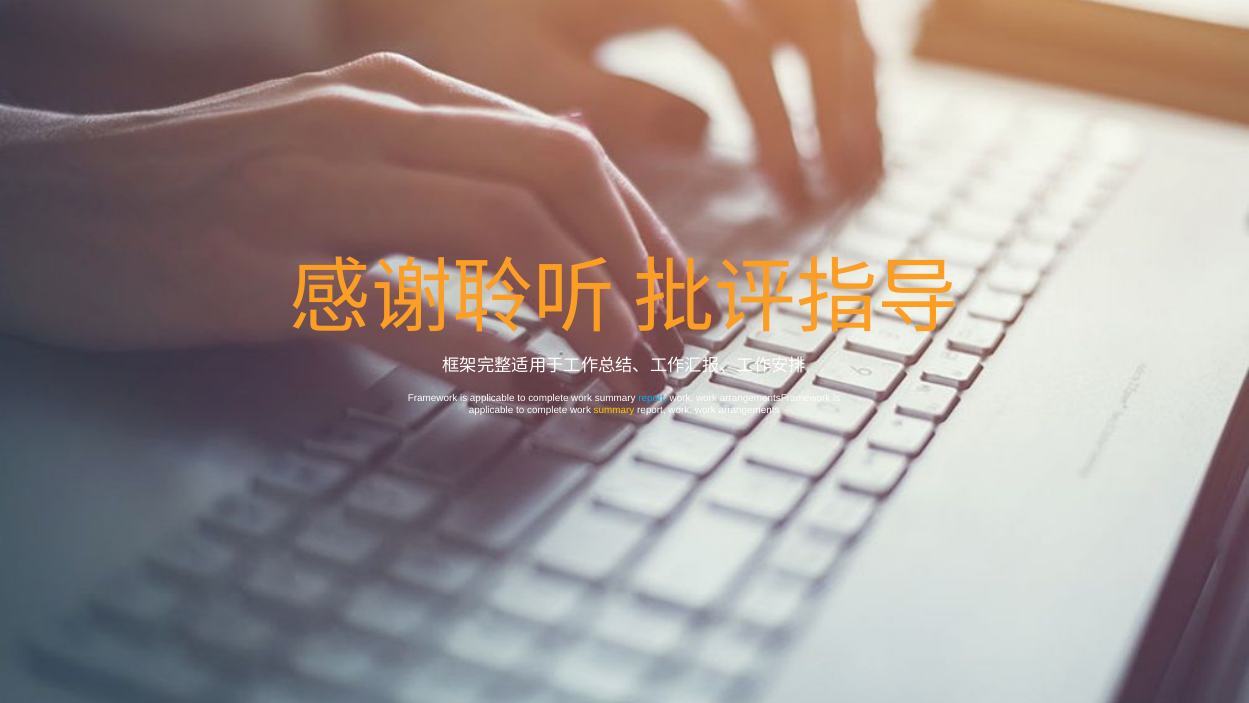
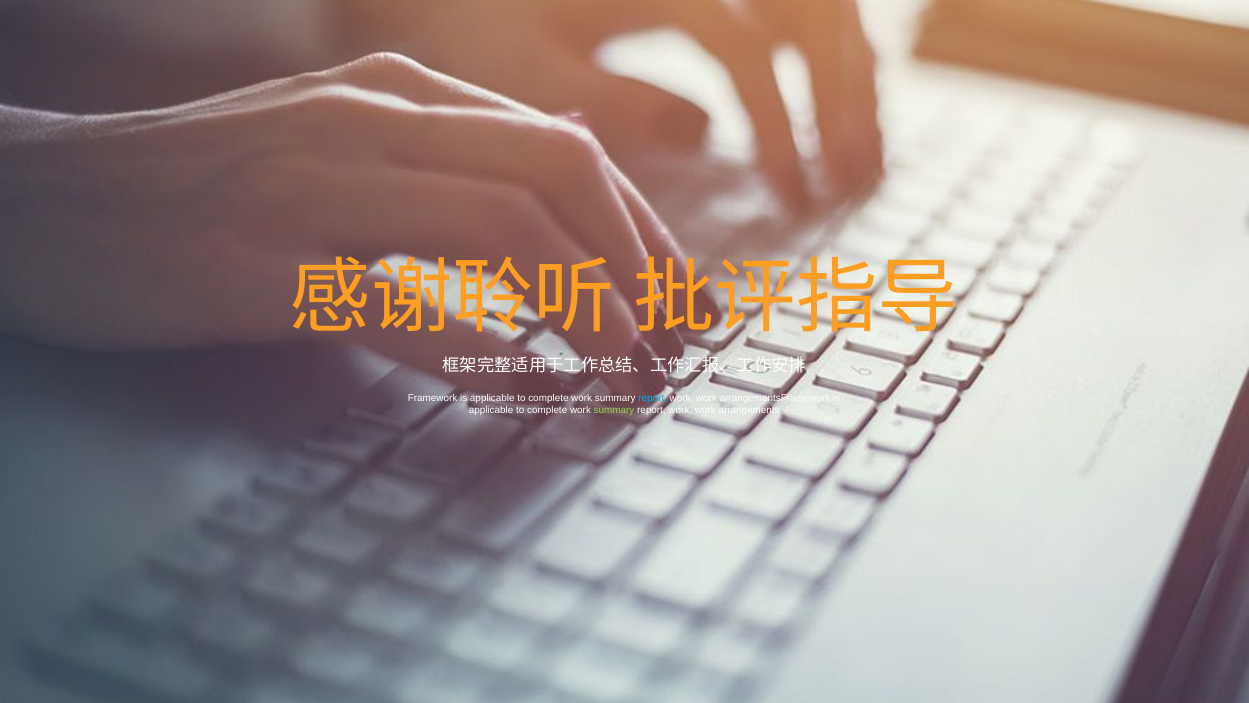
summary colour: yellow -> light green (614, 410)
